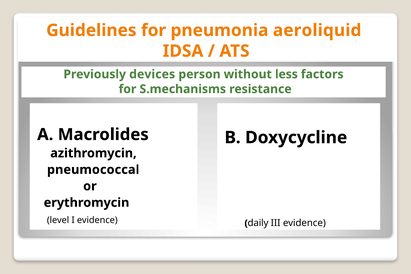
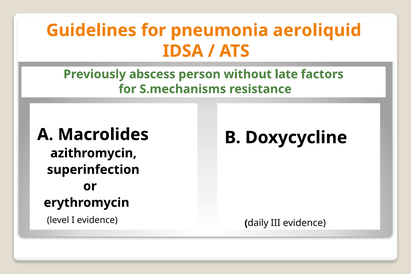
devices: devices -> abscess (152, 74)
less: less -> late (286, 74)
pneumococcal: pneumococcal -> superinfection (93, 170)
